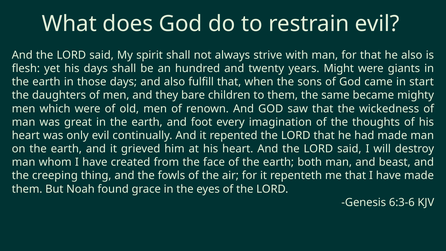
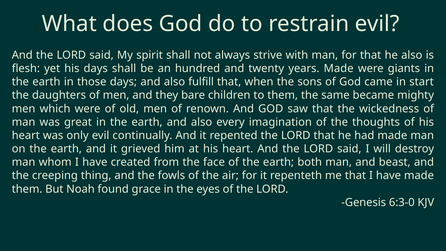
years Might: Might -> Made (339, 68)
earth and foot: foot -> also (202, 122)
6:3-6: 6:3-6 -> 6:3-0 (402, 202)
